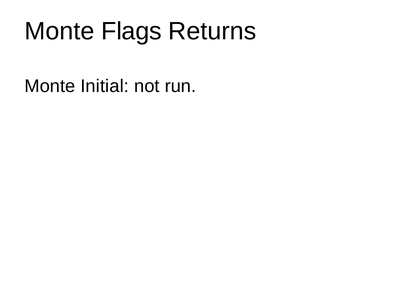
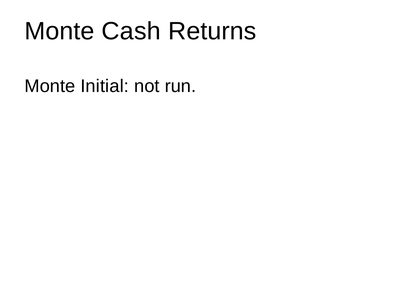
Flags: Flags -> Cash (131, 31)
